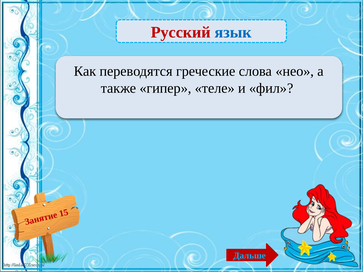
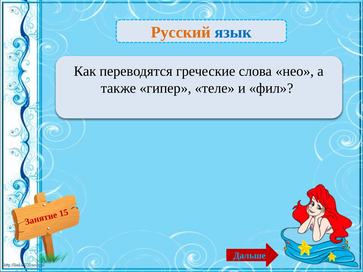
Русский colour: red -> orange (181, 32)
